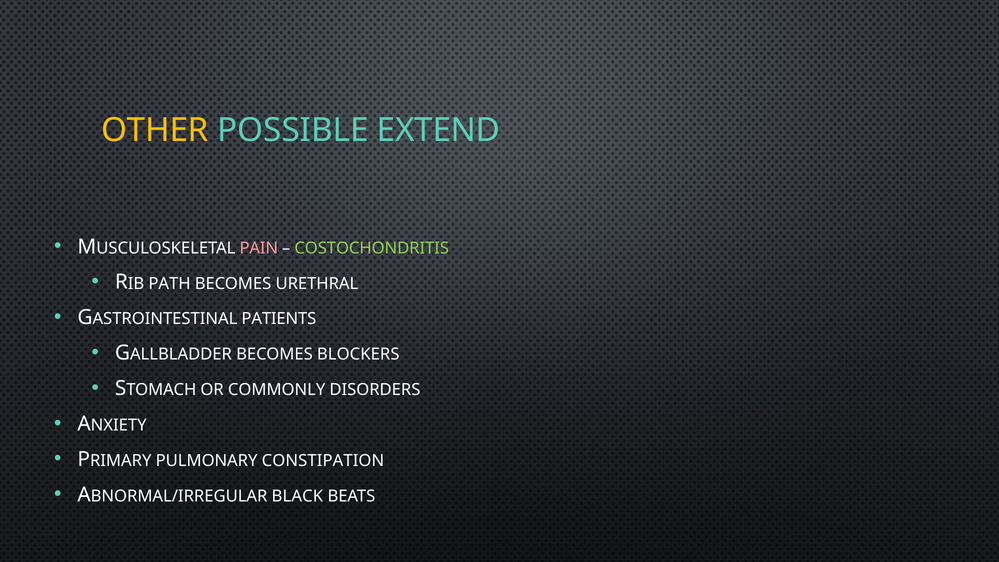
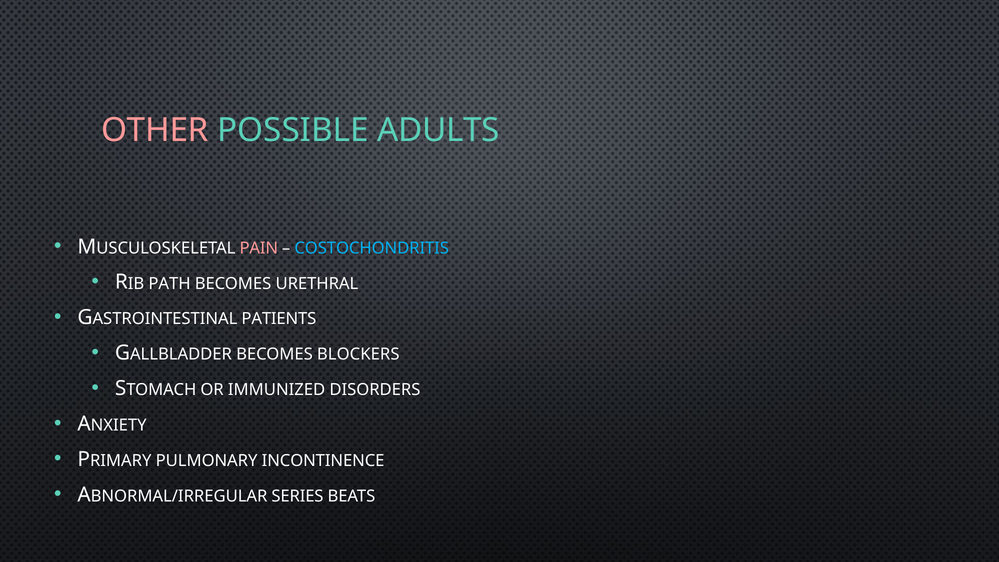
OTHER colour: yellow -> pink (155, 130)
EXTEND: EXTEND -> ADULTS (439, 130)
COSTOCHONDRITIS colour: light green -> light blue (372, 248)
COMMONLY: COMMONLY -> IMMUNIZED (277, 390)
CONSTIPATION: CONSTIPATION -> INCONTINENCE (323, 461)
BLACK: BLACK -> SERIES (297, 496)
